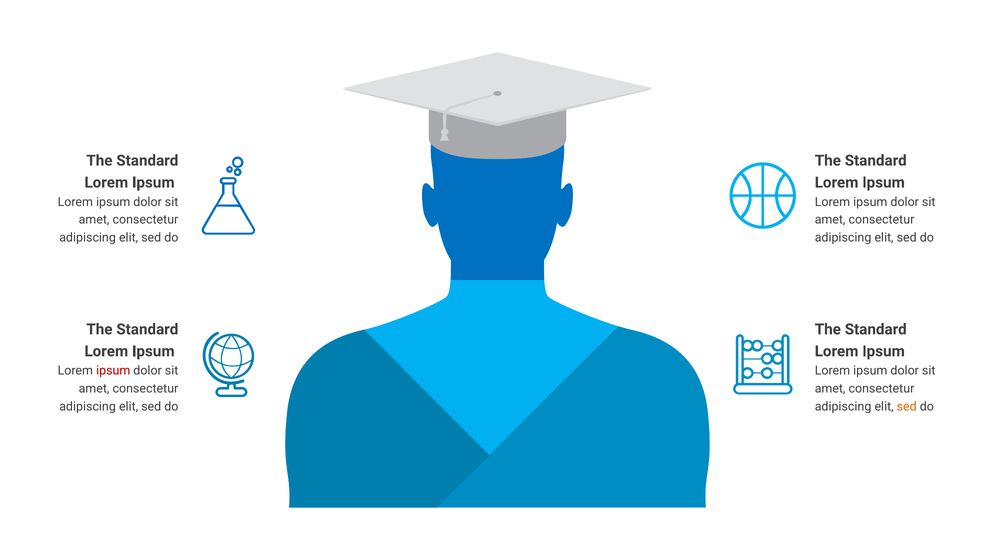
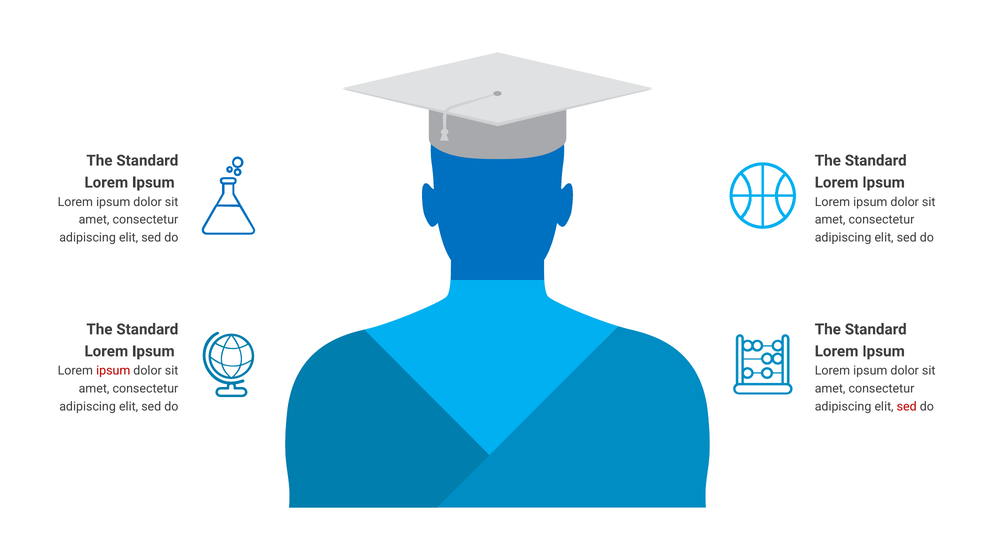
sed colour: orange -> red (907, 406)
